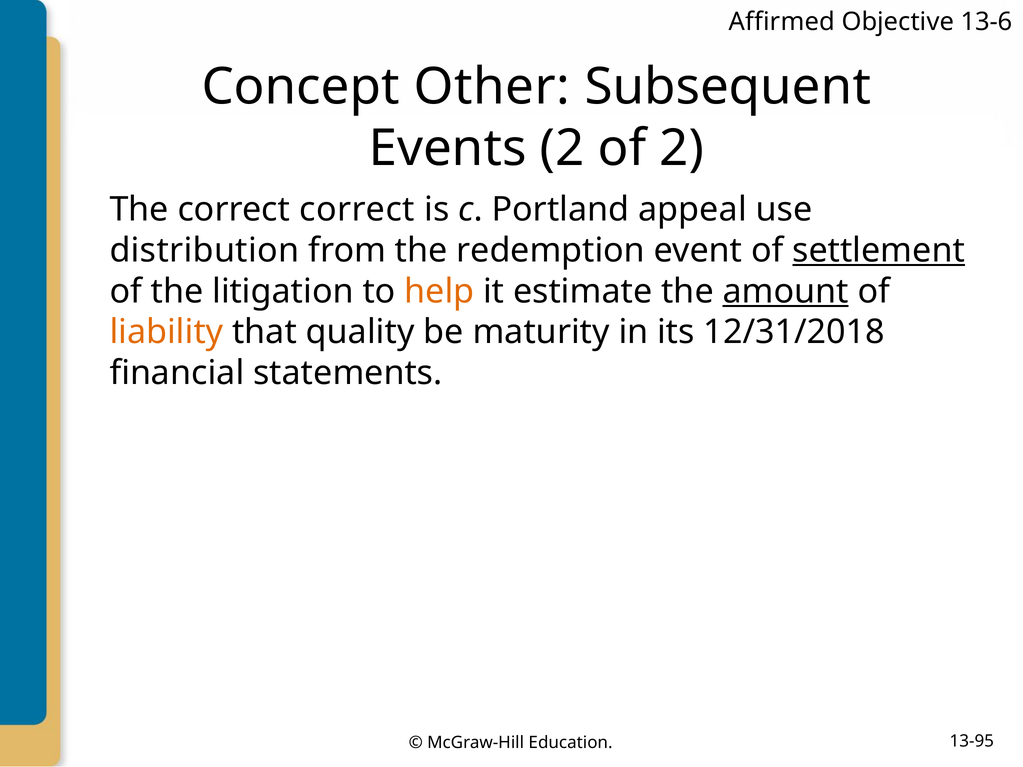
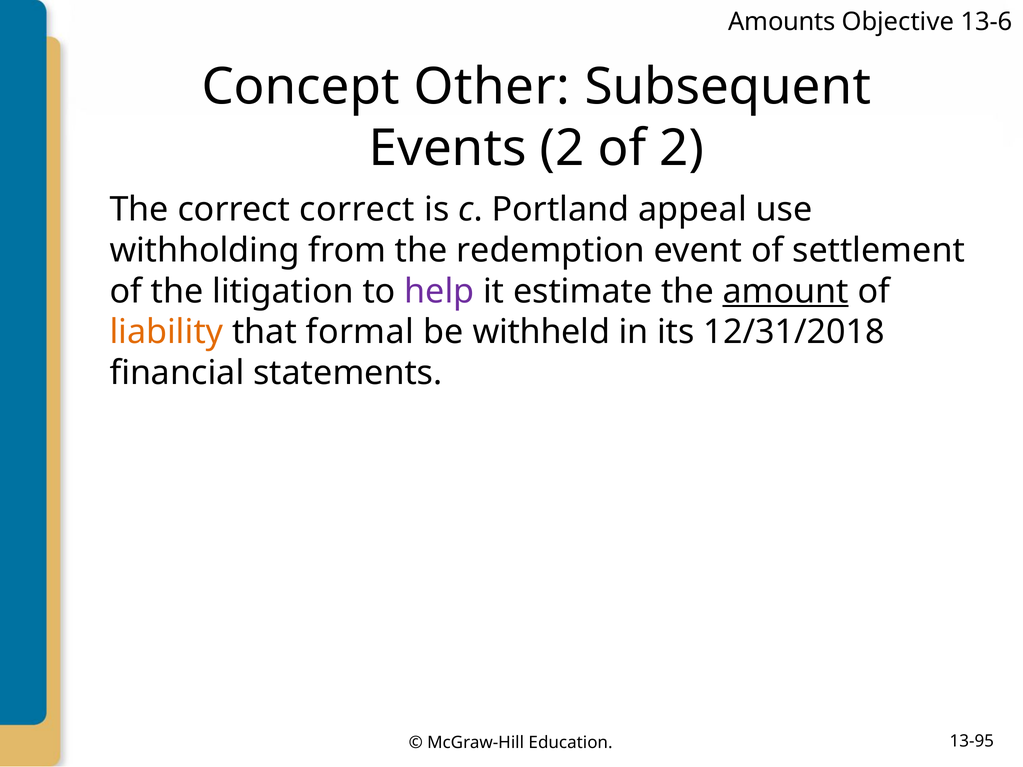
Affirmed: Affirmed -> Amounts (782, 22)
distribution: distribution -> withholding (205, 250)
settlement underline: present -> none (879, 250)
help colour: orange -> purple (439, 291)
quality: quality -> formal (360, 332)
maturity: maturity -> withheld (541, 332)
